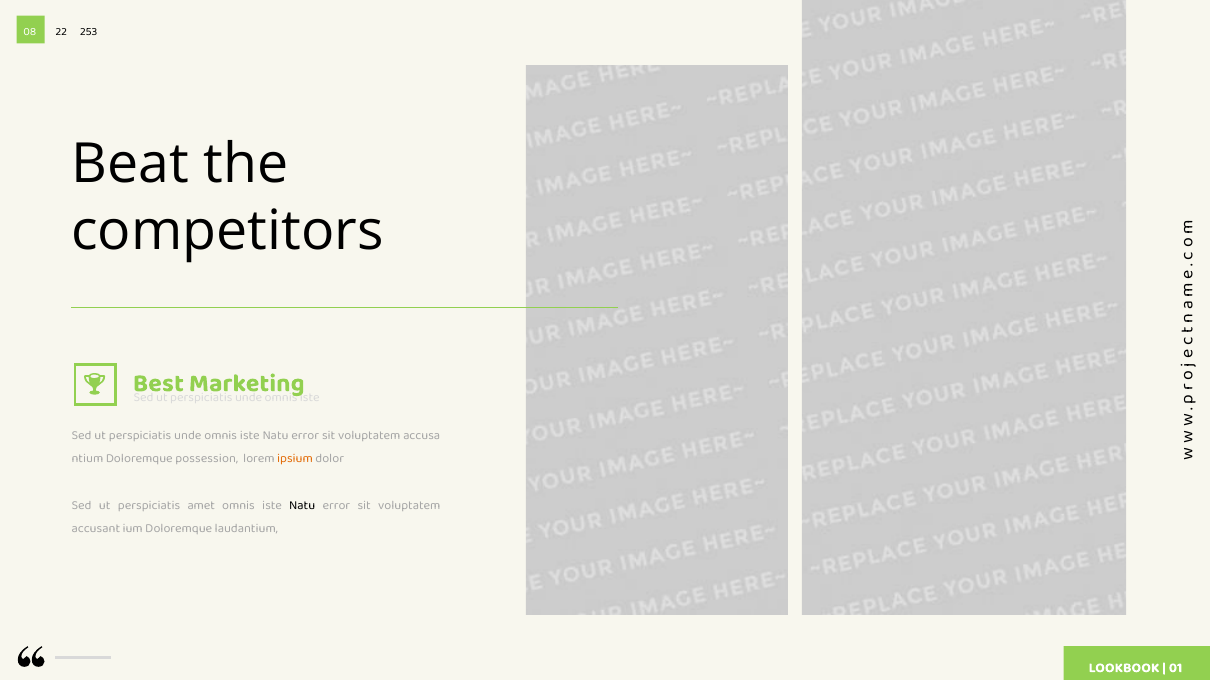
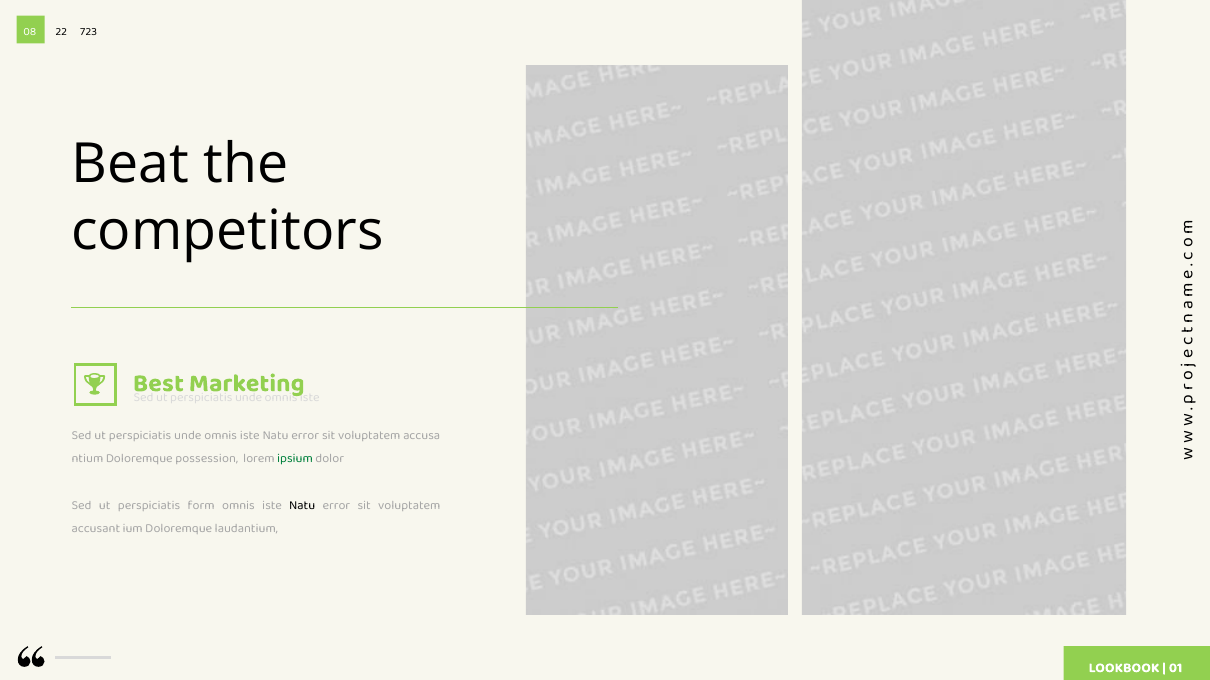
253: 253 -> 723 (89, 32)
ipsium colour: orange -> green (295, 459)
amet: amet -> form (201, 506)
